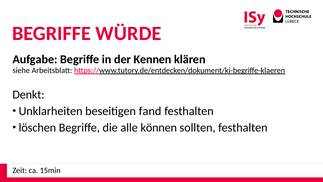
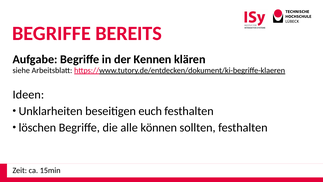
WÜRDE: WÜRDE -> BEREITS (129, 33)
Denkt: Denkt -> Ideen (28, 94)
fand: fand -> euch (150, 111)
